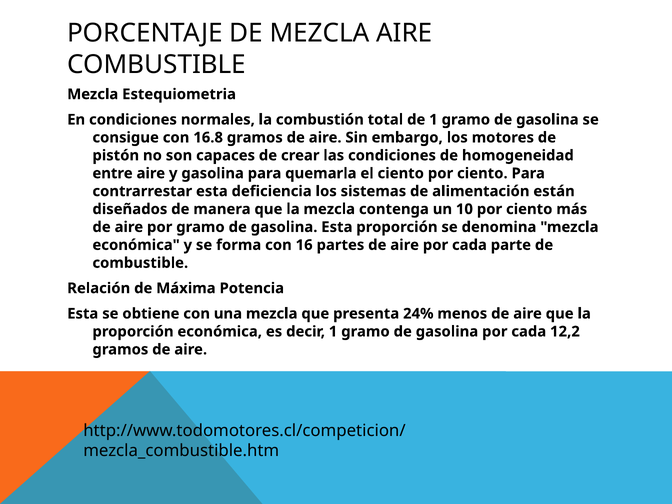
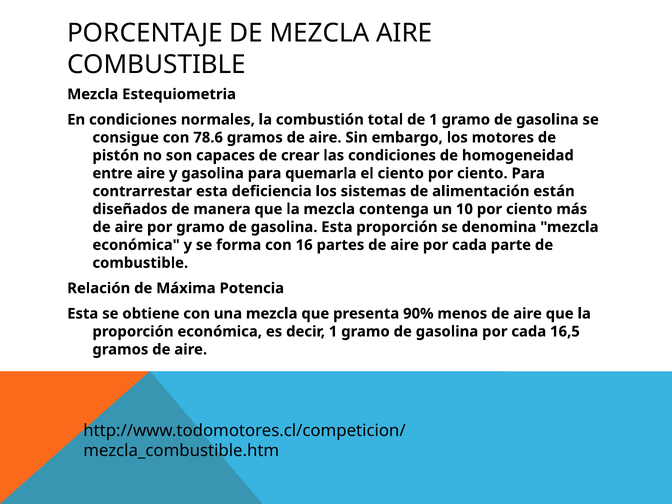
16.8: 16.8 -> 78.6 (208, 138)
24%: 24% -> 90% (418, 314)
12,2: 12,2 -> 16,5 (565, 332)
